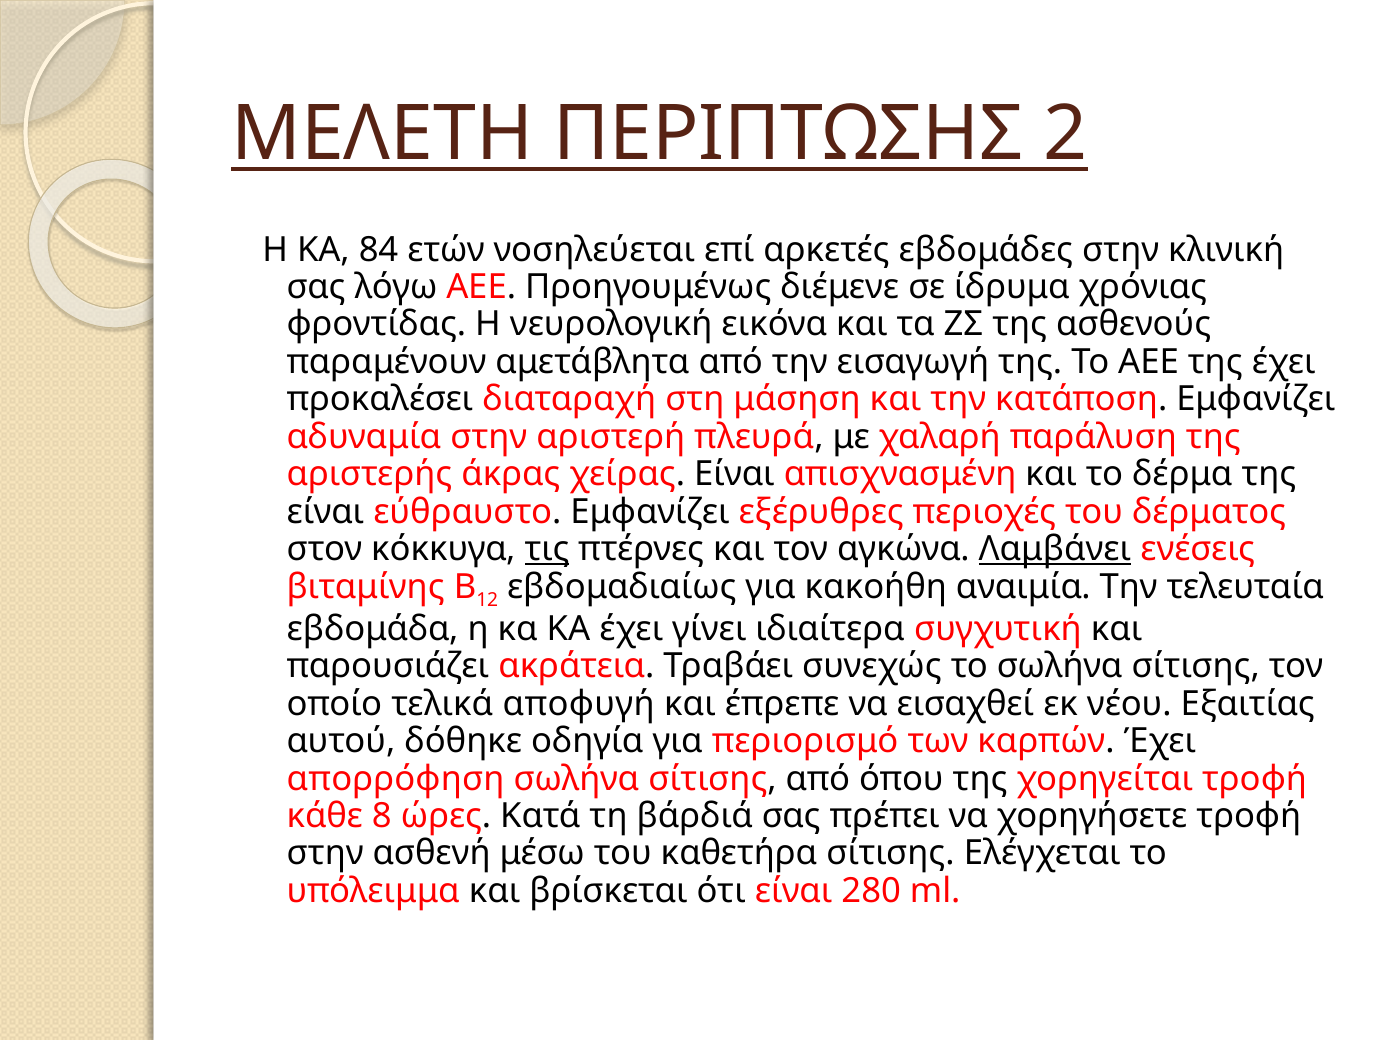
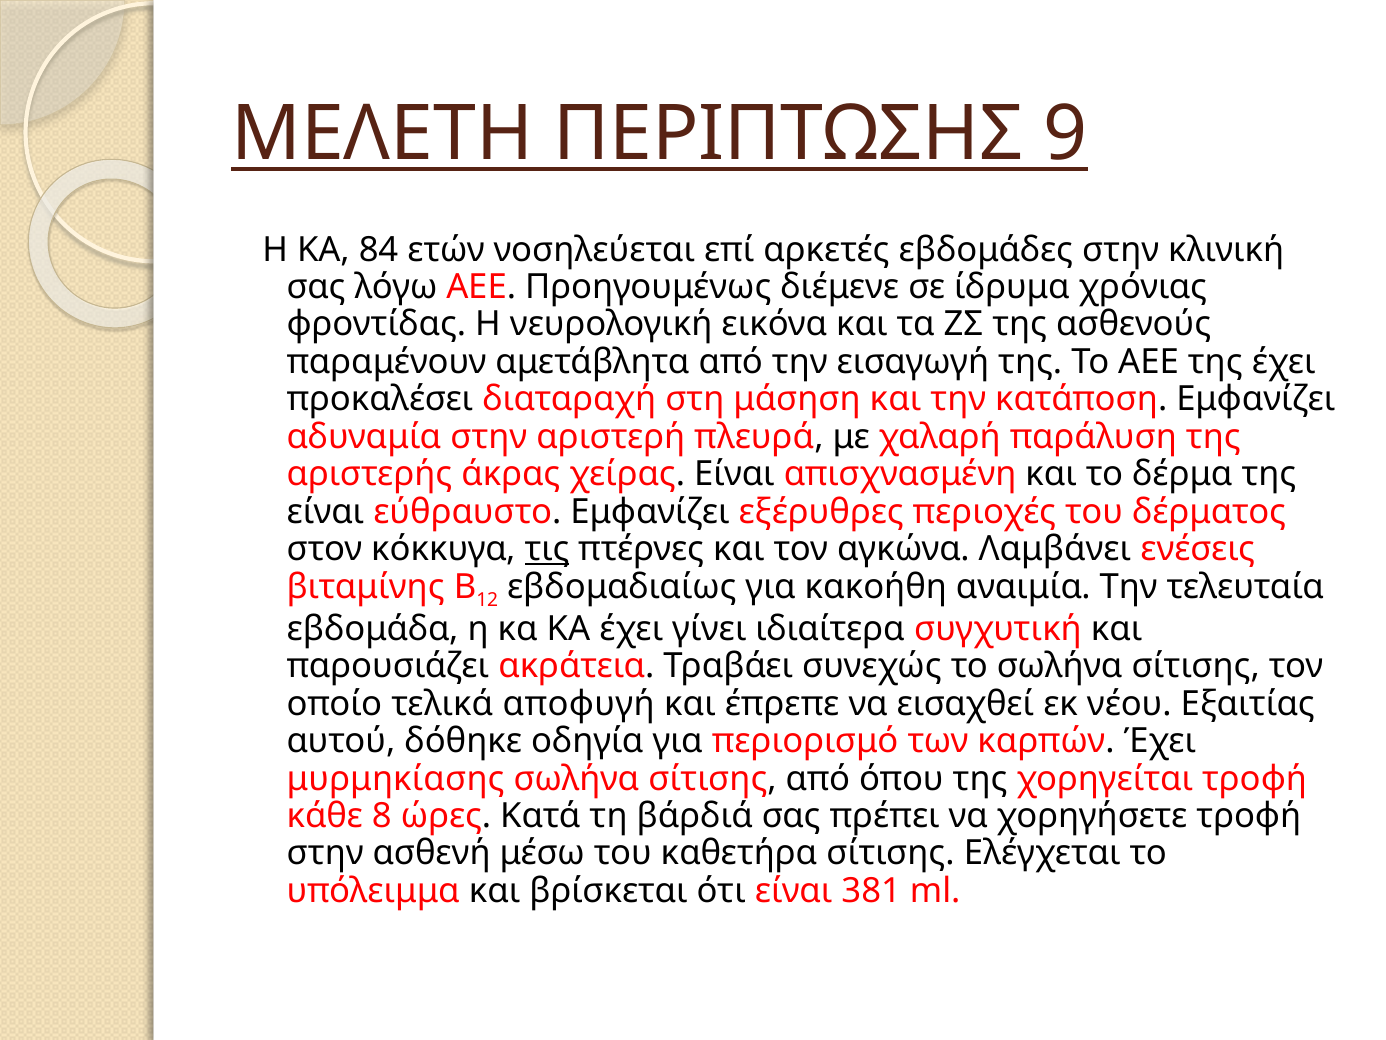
2: 2 -> 9 (1066, 134)
Λαμβάνει underline: present -> none (1055, 549)
απορρόφηση: απορρόφηση -> μυρμηκίασης (396, 778)
280: 280 -> 381 (871, 891)
